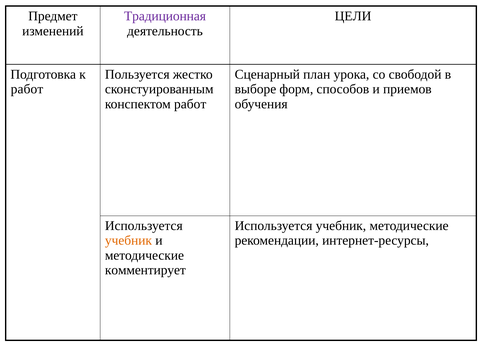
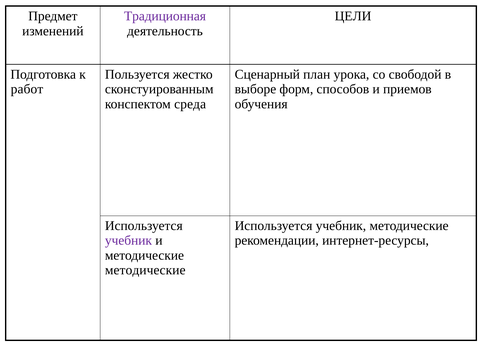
конспектом работ: работ -> среда (190, 104)
учебник colour: orange -> purple (128, 241)
комментирует: комментирует -> методические (145, 271)
